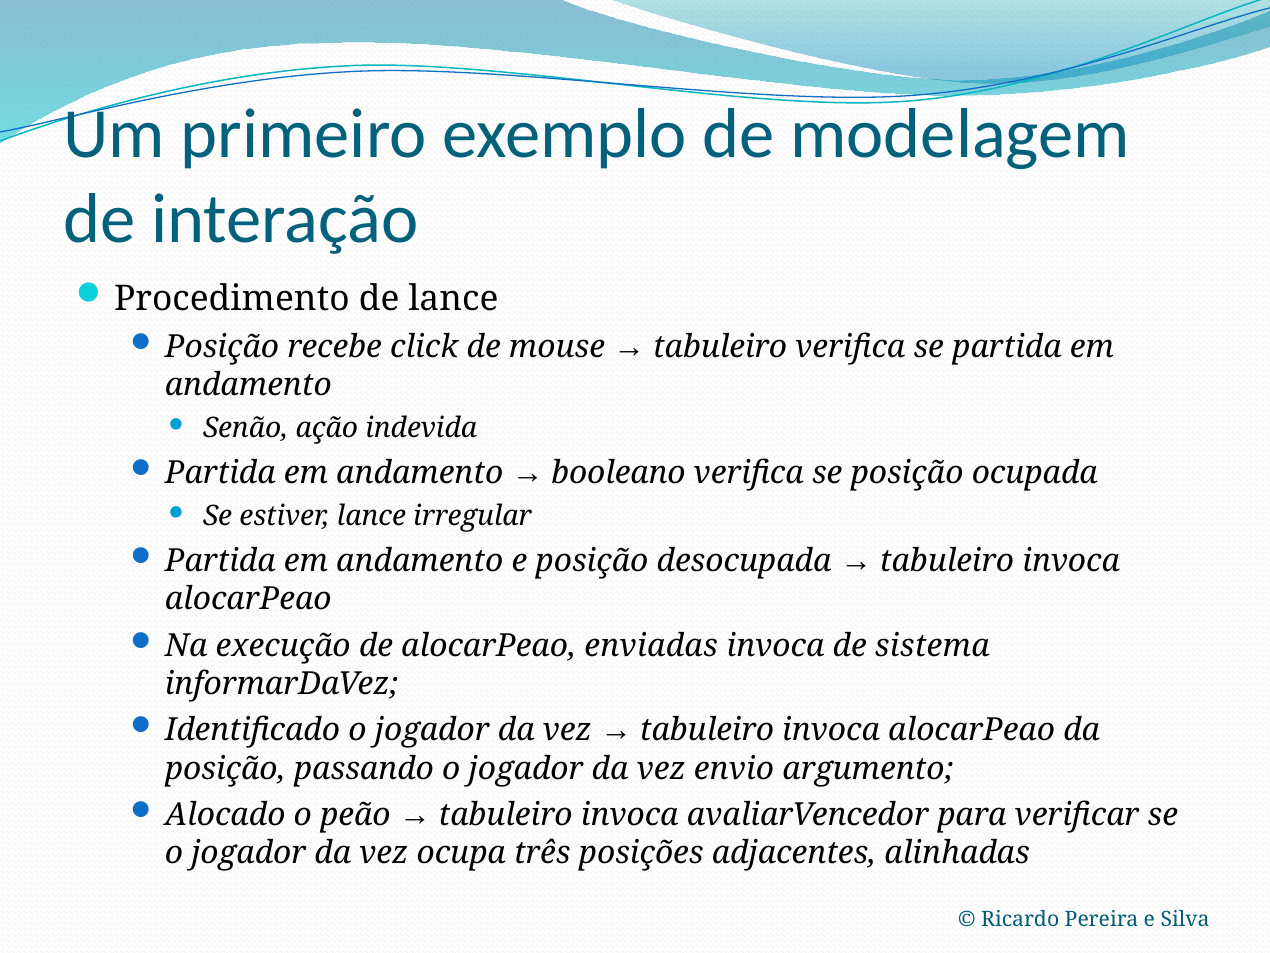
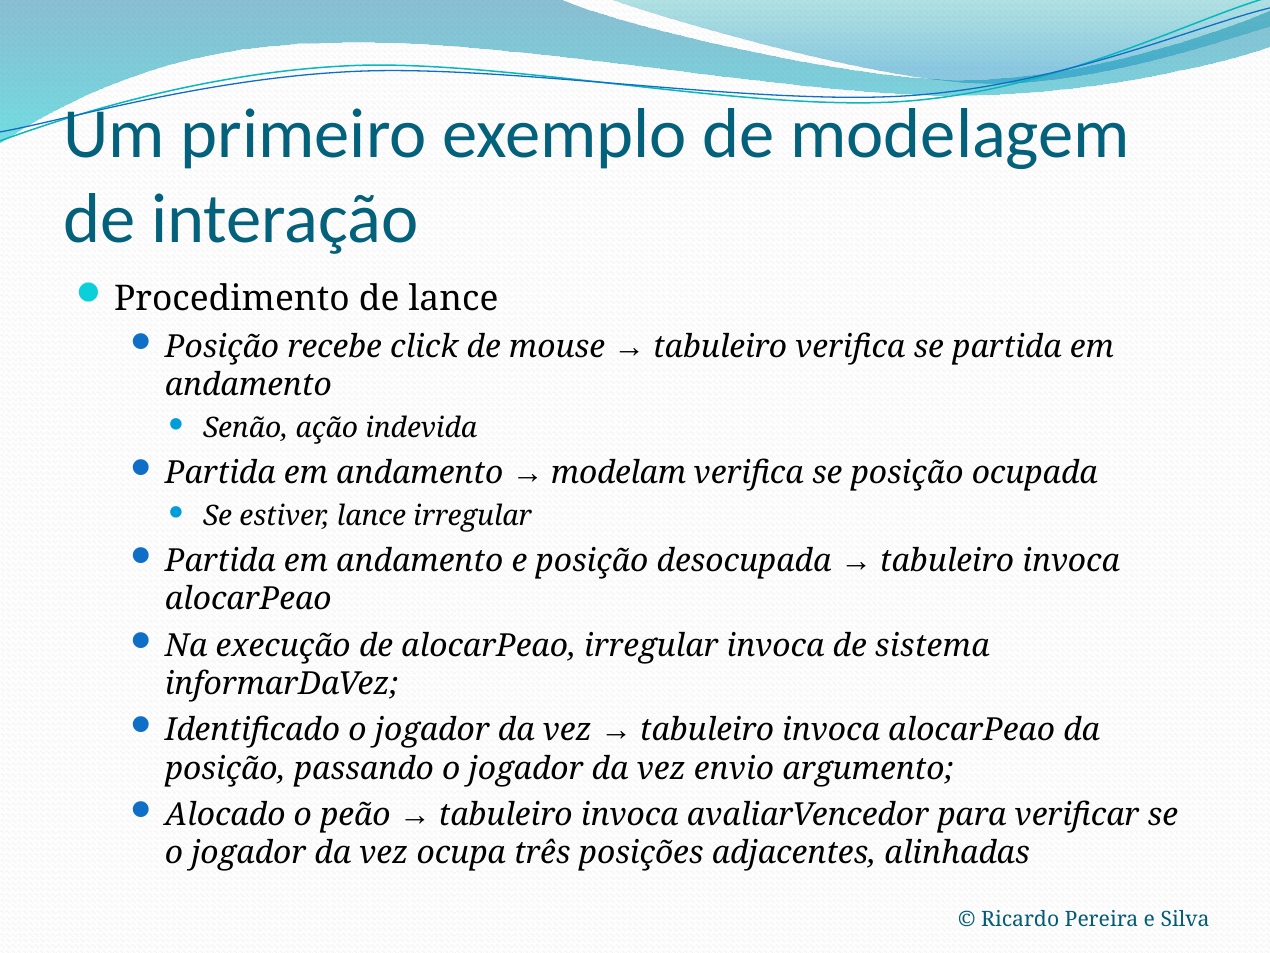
booleano: booleano -> modelam (619, 473)
alocarPeao enviadas: enviadas -> irregular (651, 645)
